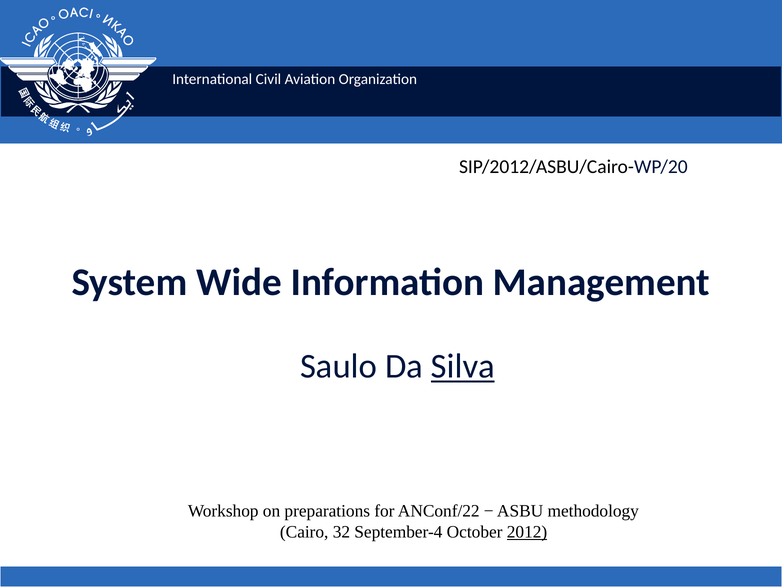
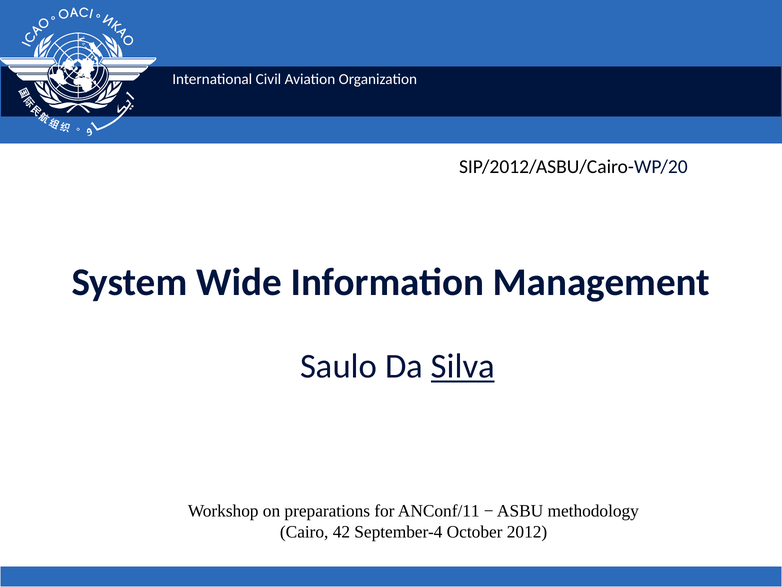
ANConf/22: ANConf/22 -> ANConf/11 (439, 511)
32: 32 -> 42 (341, 532)
2012 underline: present -> none (527, 532)
